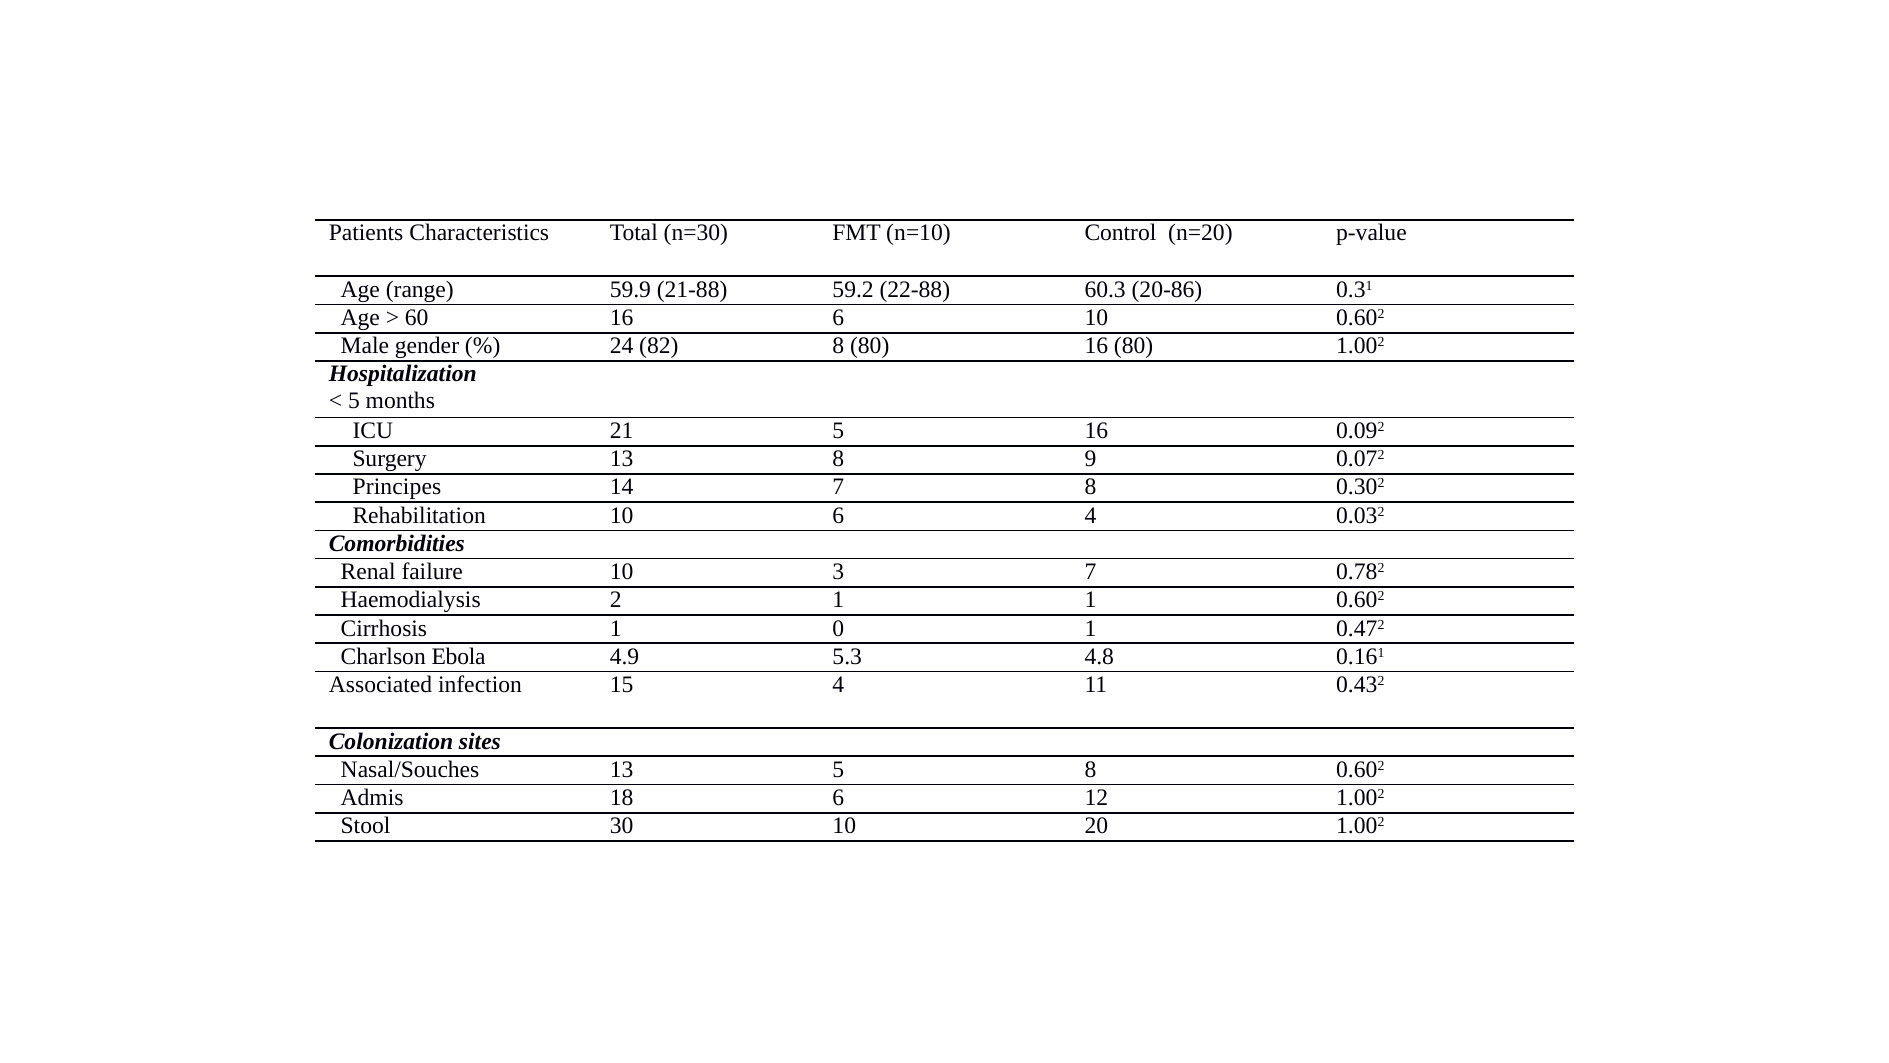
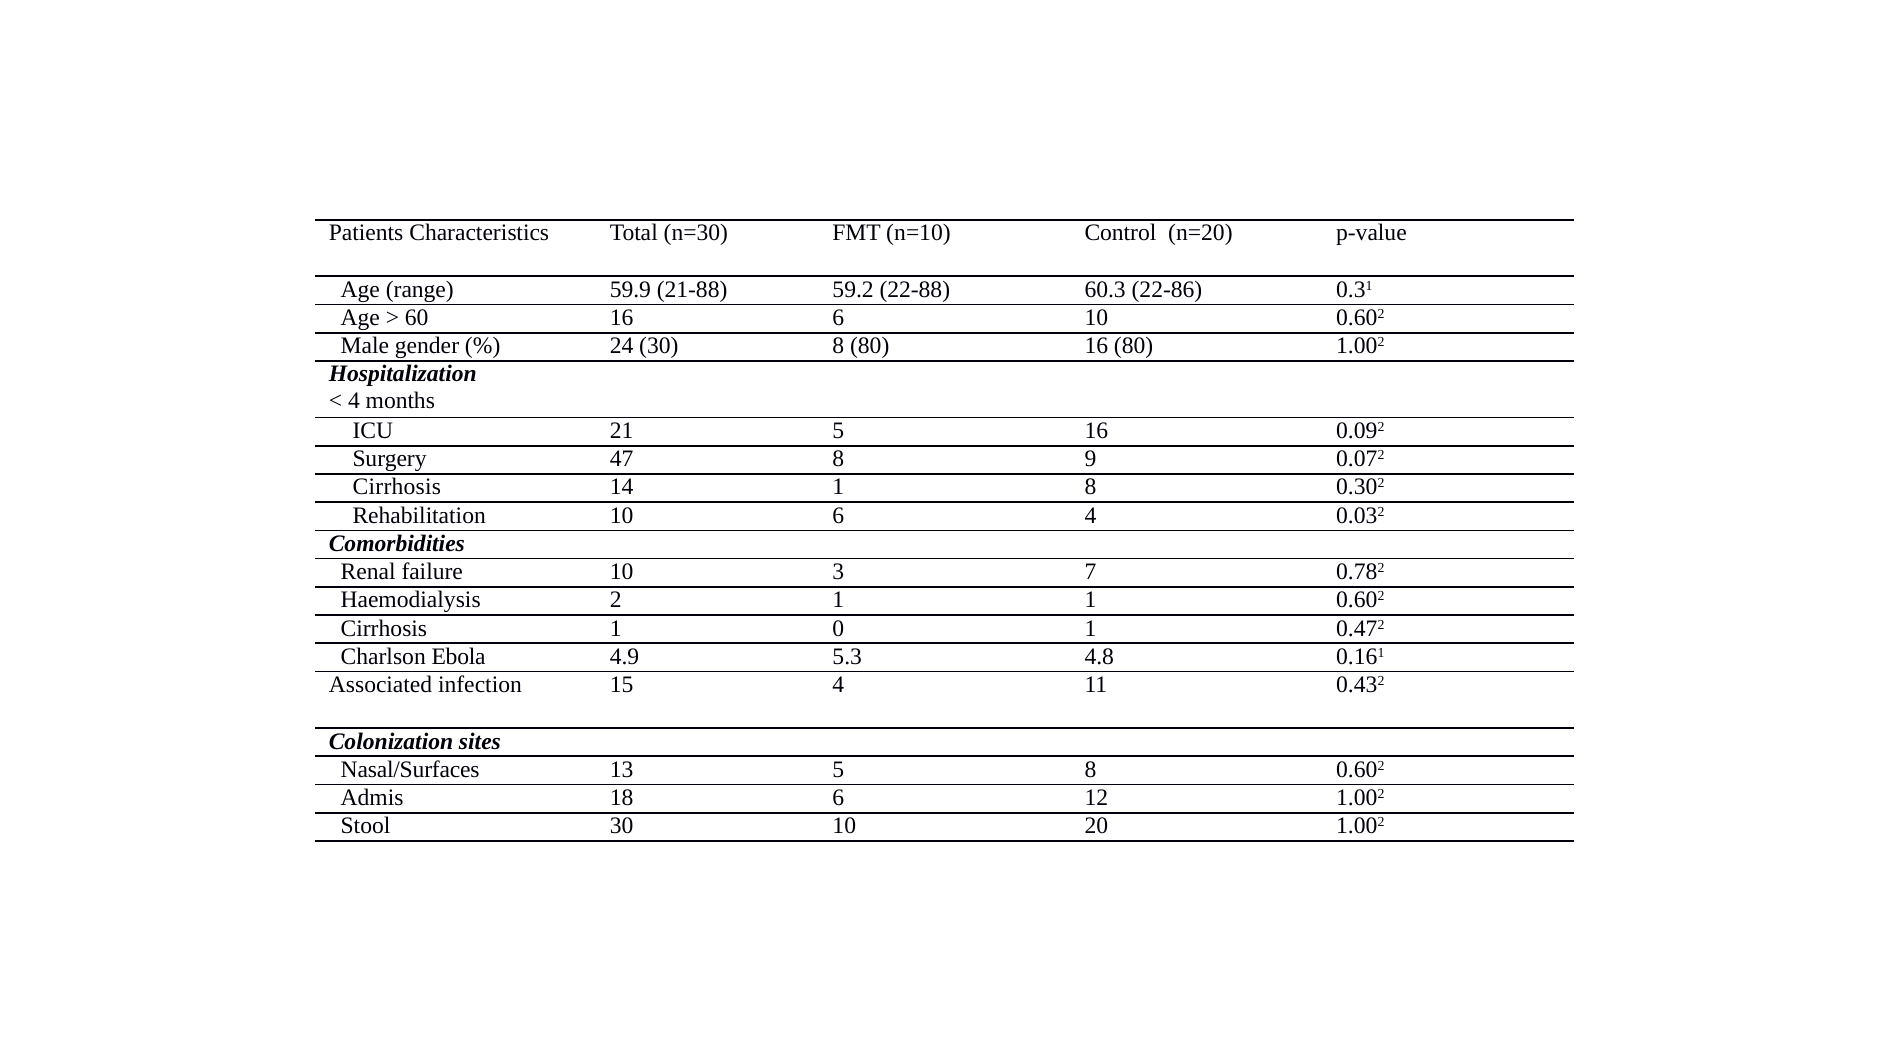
20-86: 20-86 -> 22-86 (1167, 289)
24 82: 82 -> 30 (659, 346)
5: 5 -> 4 (354, 400)
Surgery 13: 13 -> 47 (622, 459)
Principes: Principes -> Cirrhosis (397, 487)
14 7: 7 -> 1 (838, 487)
Nasal/Souches: Nasal/Souches -> Nasal/Surfaces (410, 769)
